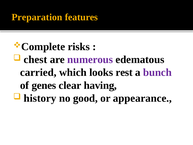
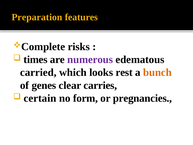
chest: chest -> times (36, 59)
bunch colour: purple -> orange (157, 72)
having: having -> carries (100, 85)
history: history -> certain (40, 98)
good: good -> form (85, 98)
appearance: appearance -> pregnancies (142, 98)
